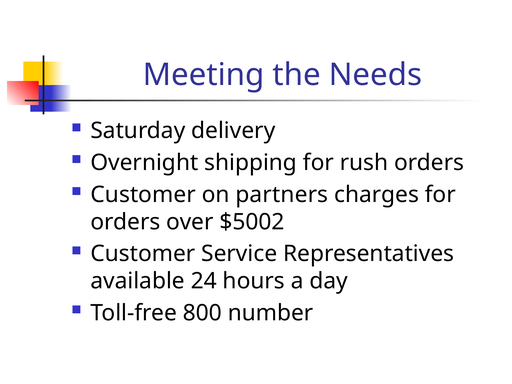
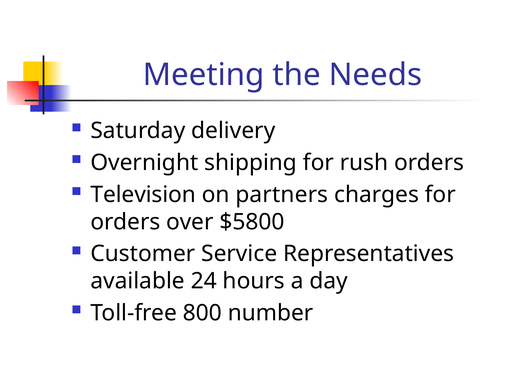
Customer: Customer -> Television (143, 195)
$5002: $5002 -> $5800 (252, 222)
